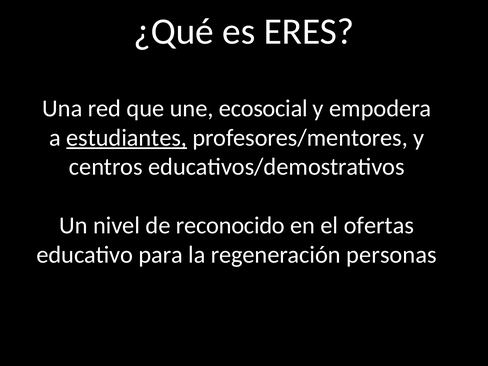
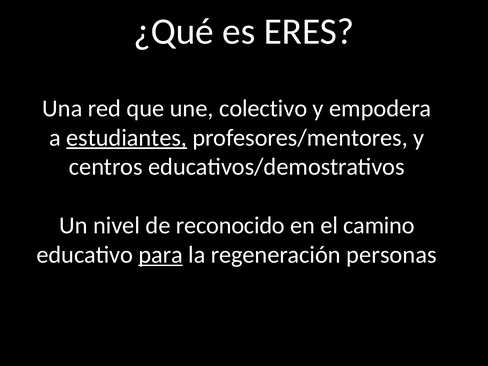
ecosocial: ecosocial -> colectivo (263, 108)
ofertas: ofertas -> camino (379, 225)
para underline: none -> present (161, 255)
